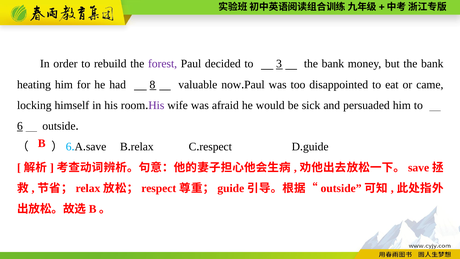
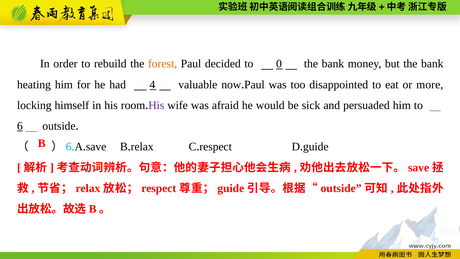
forest colour: purple -> orange (163, 64)
3: 3 -> 0 (279, 64)
8: 8 -> 4 (152, 84)
came: came -> more (430, 84)
